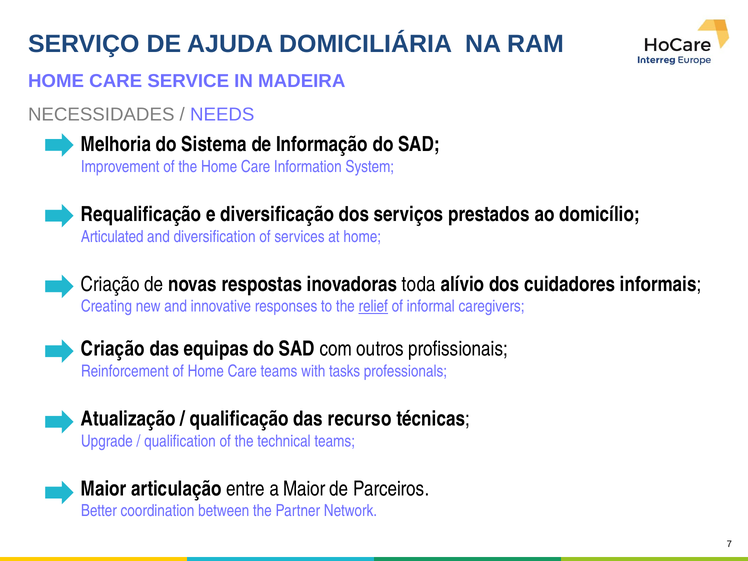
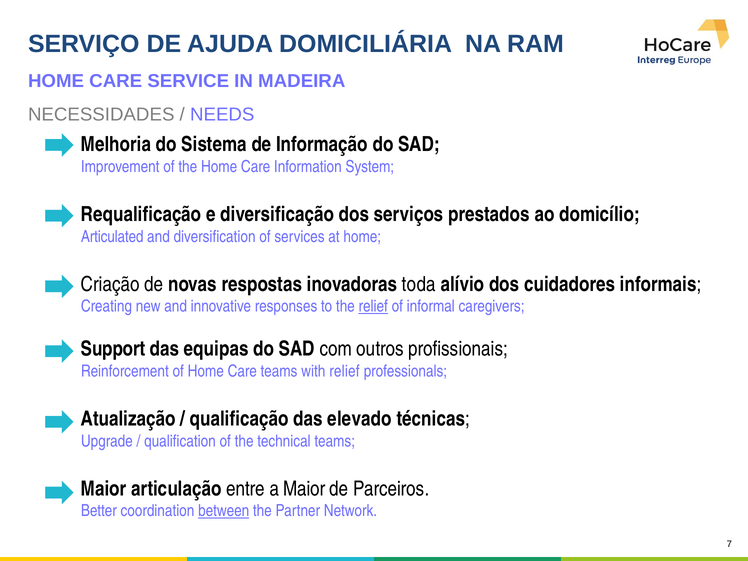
Criação: Criação -> Support (113, 349)
with tasks: tasks -> relief (344, 371)
recurso: recurso -> elevado (360, 419)
between underline: none -> present (224, 511)
